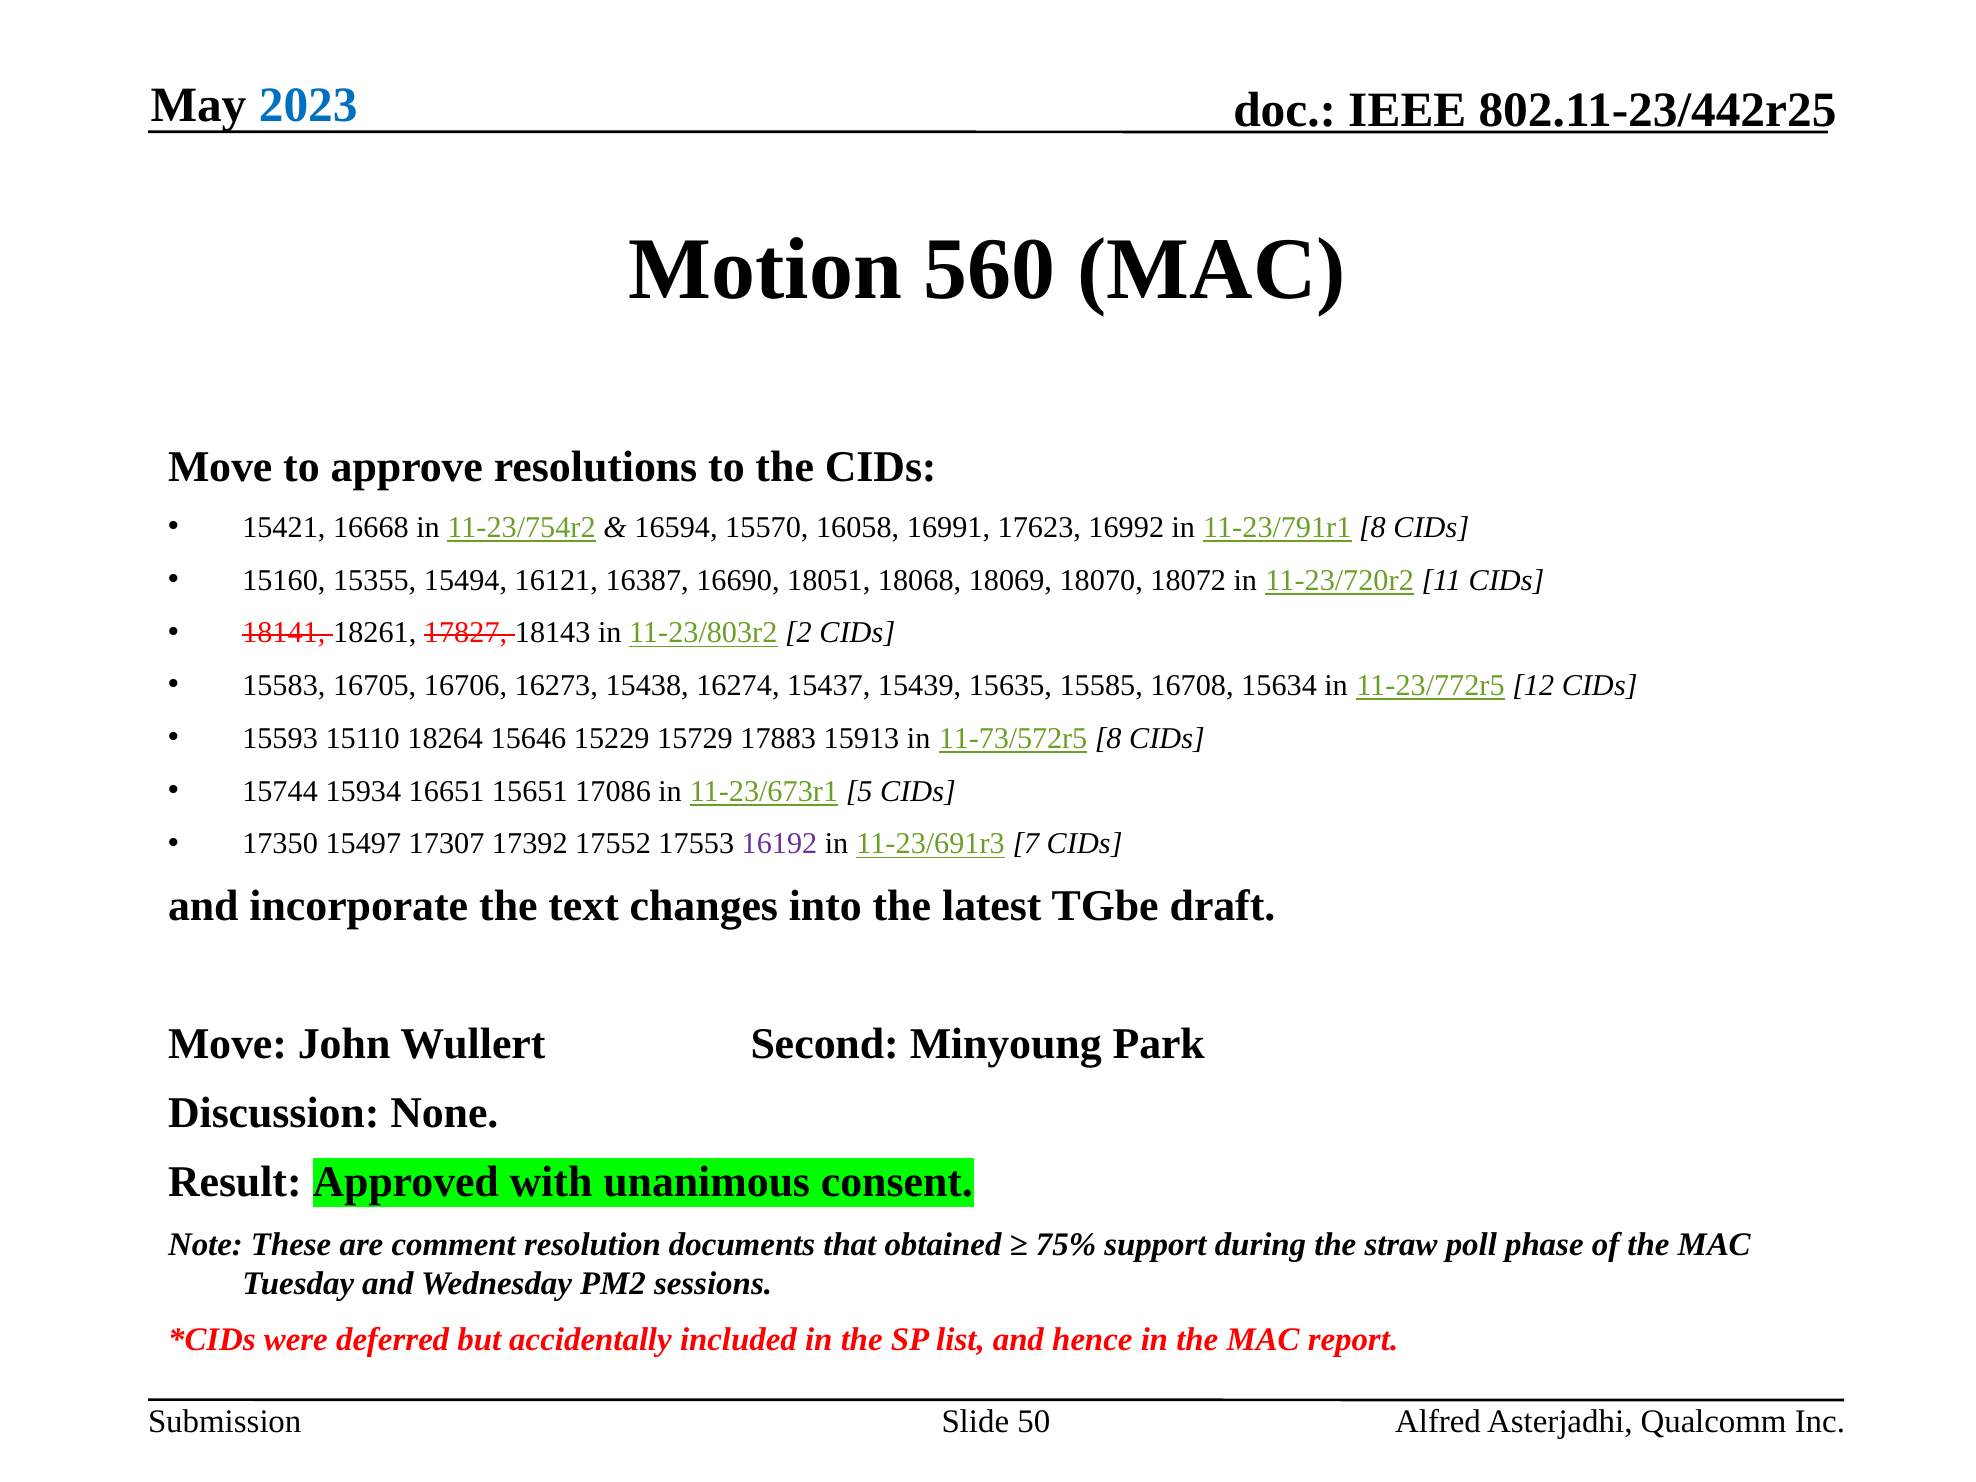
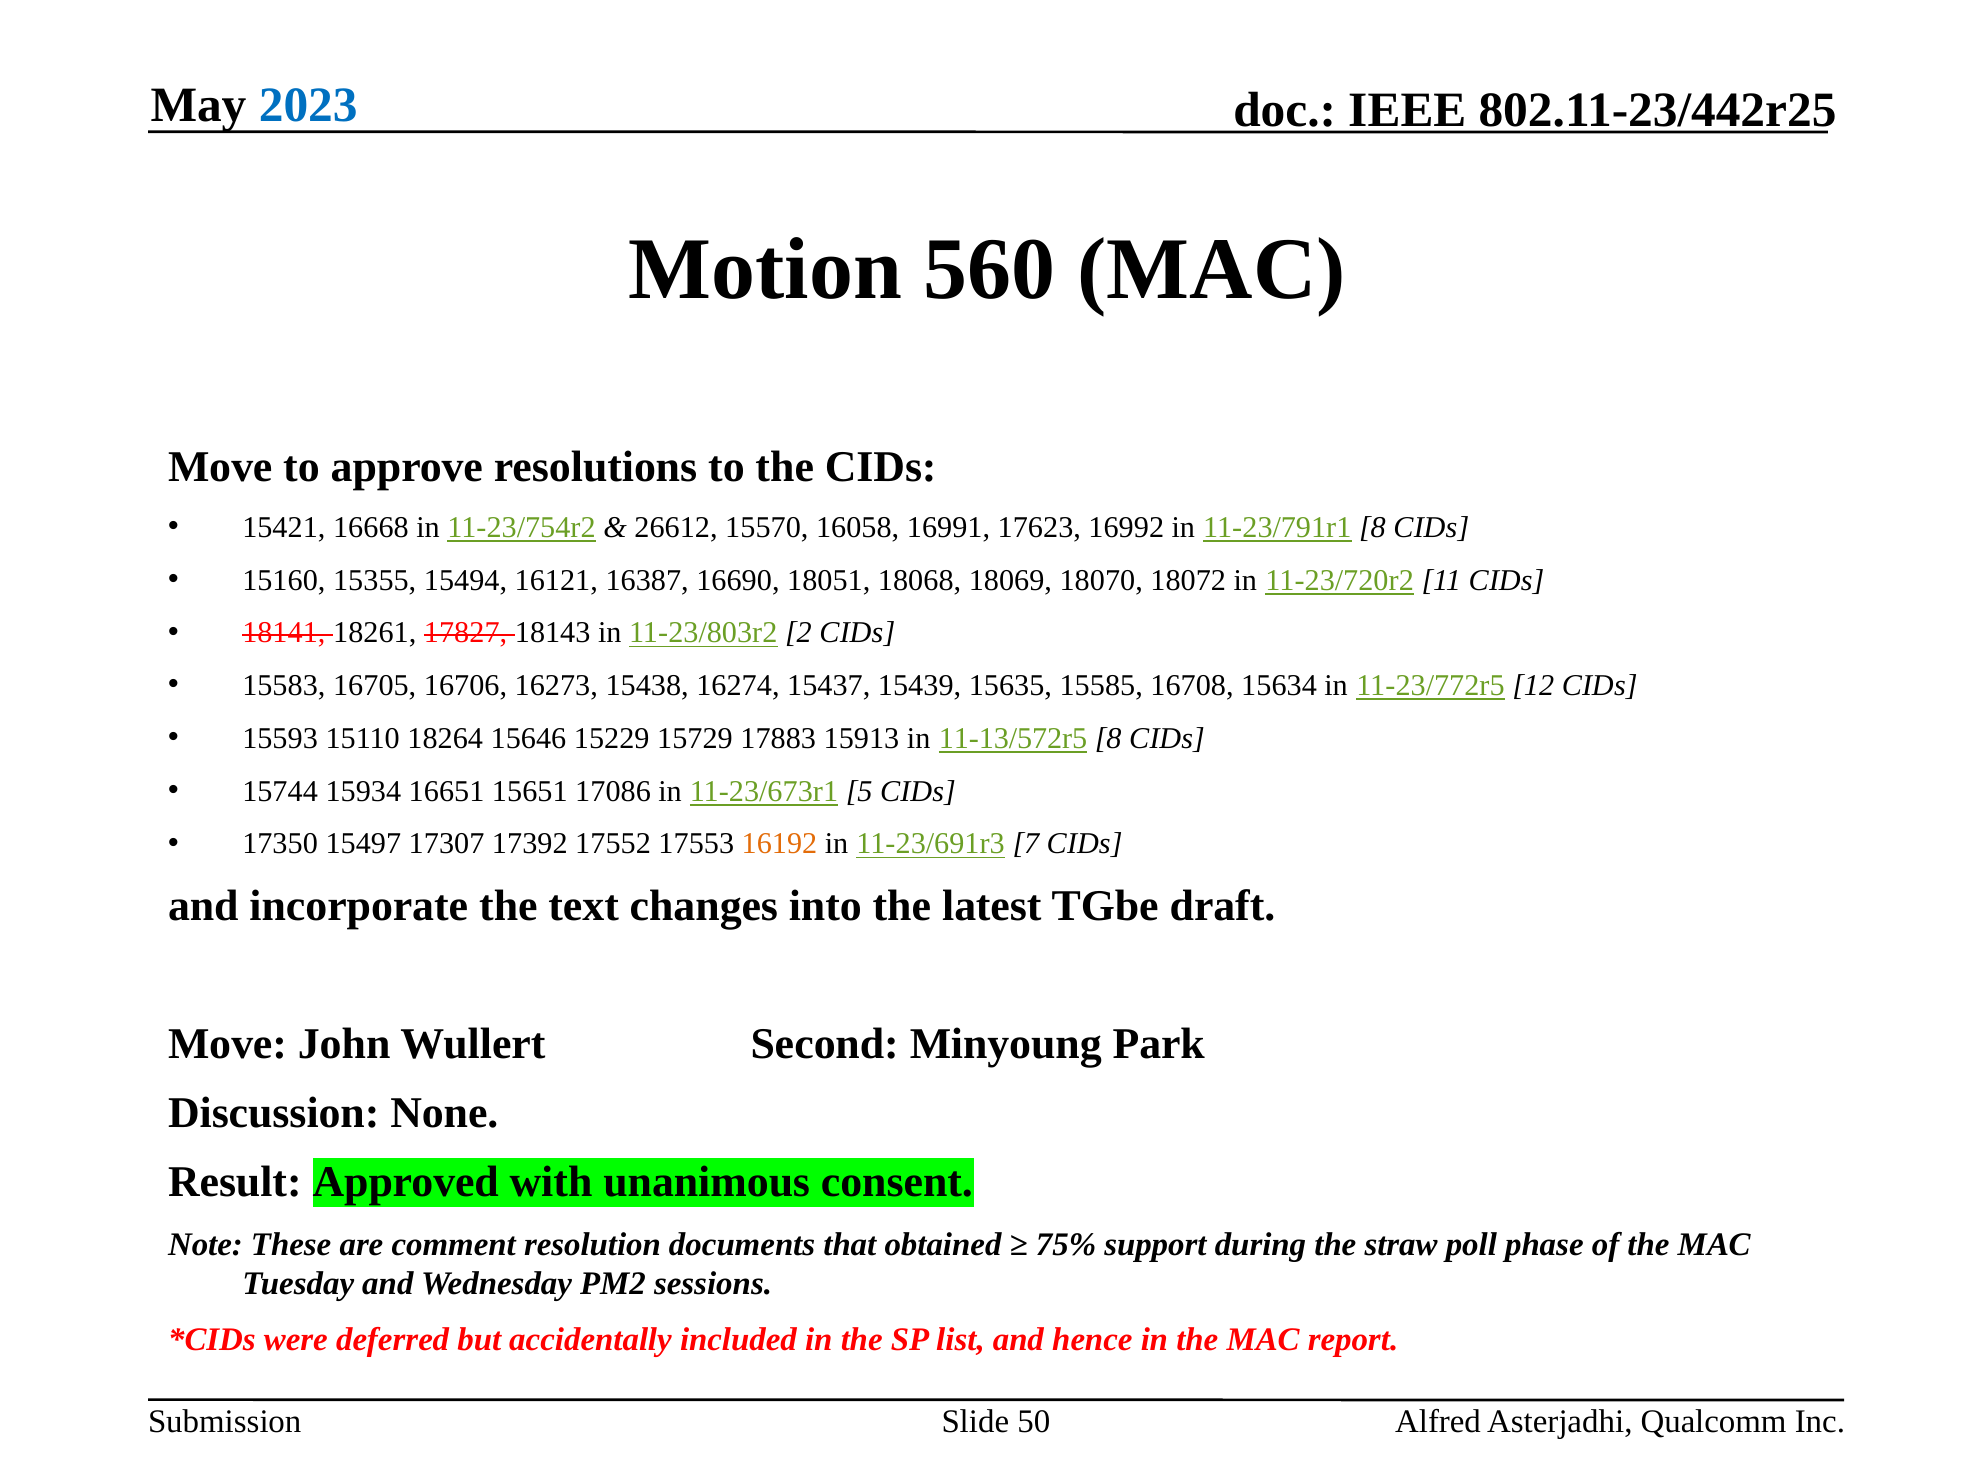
16594: 16594 -> 26612 (676, 527)
11-73/572r5: 11-73/572r5 -> 11-13/572r5 (1013, 738)
16192 colour: purple -> orange (780, 844)
